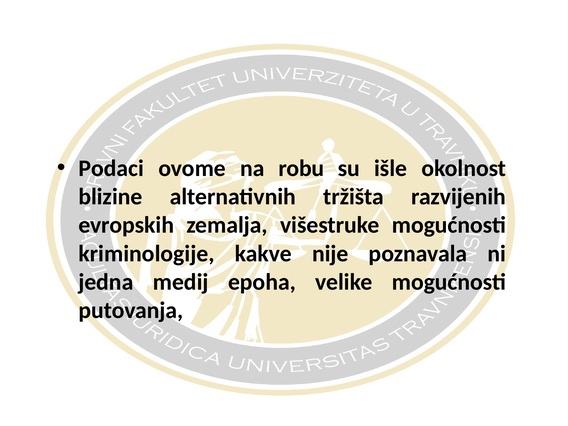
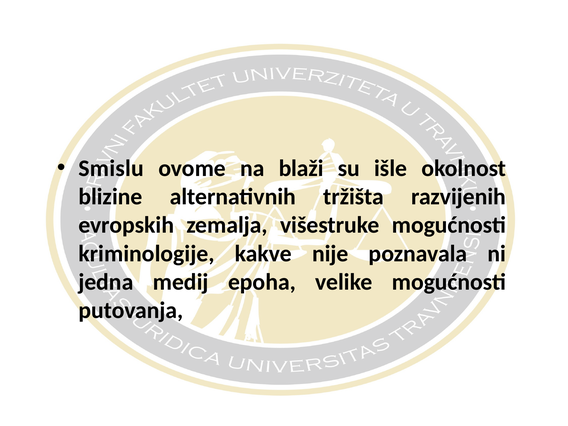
Podaci: Podaci -> Smislu (111, 168)
robu: robu -> blaži (301, 168)
